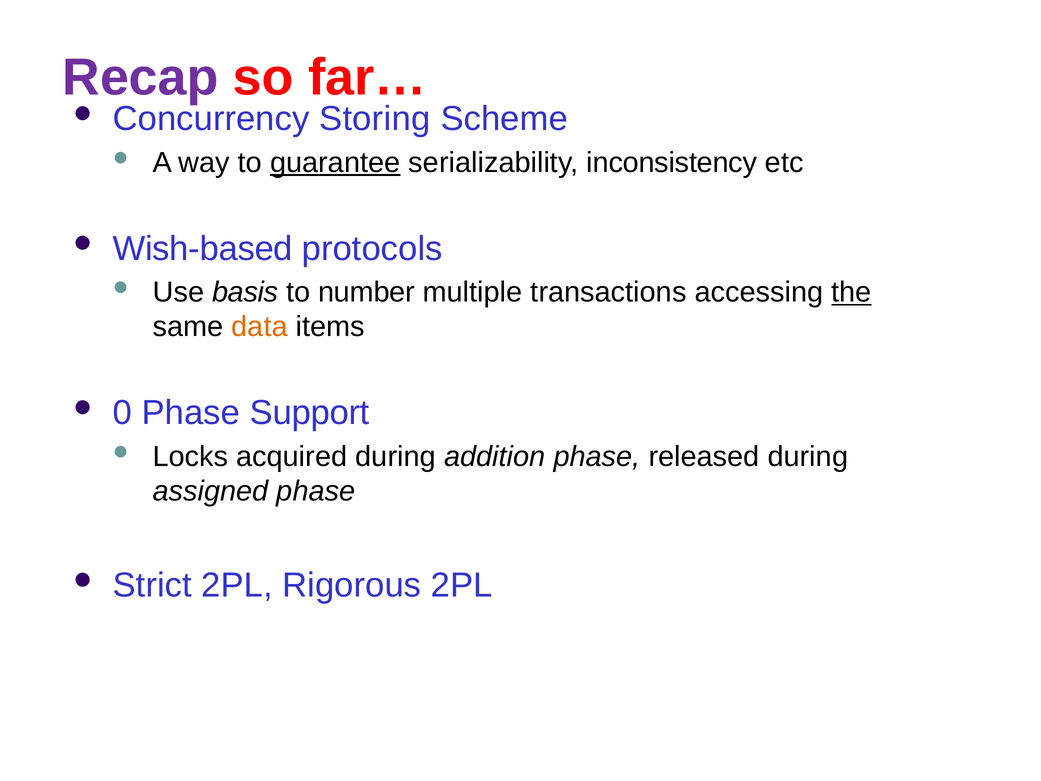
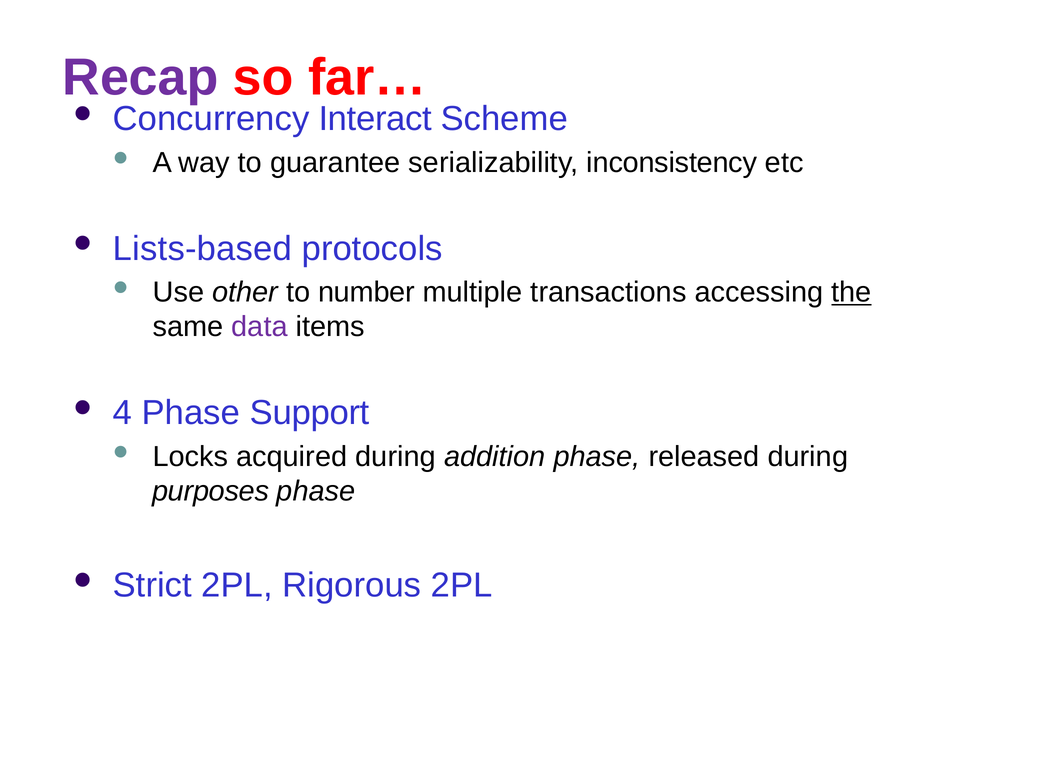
Storing: Storing -> Interact (375, 119)
guarantee underline: present -> none (335, 163)
Wish-based: Wish-based -> Lists-based (202, 249)
basis: basis -> other (245, 292)
data colour: orange -> purple (260, 327)
0: 0 -> 4 (123, 413)
assigned: assigned -> purposes (211, 491)
